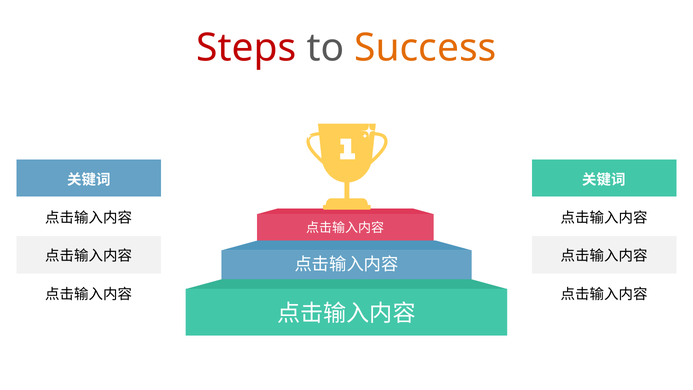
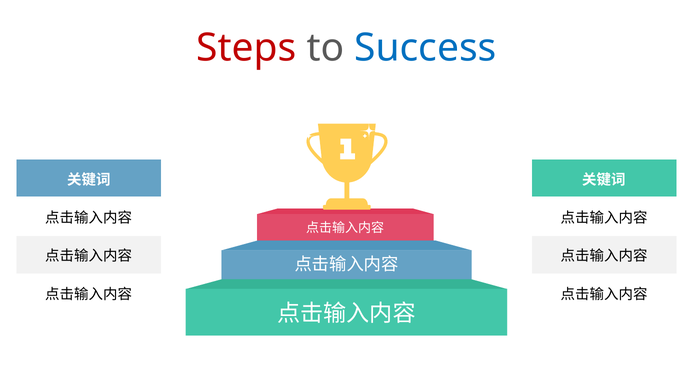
Success colour: orange -> blue (425, 48)
